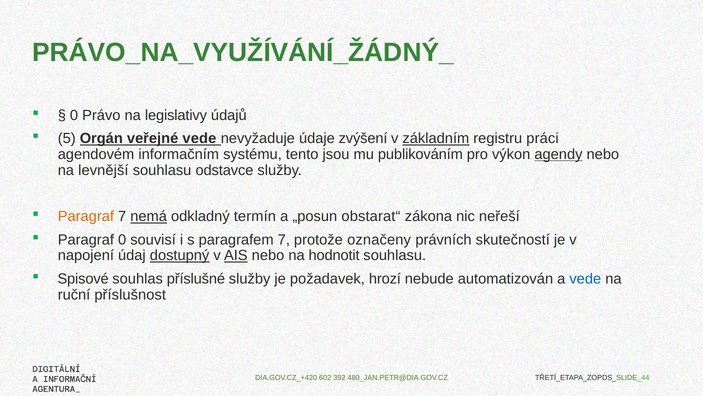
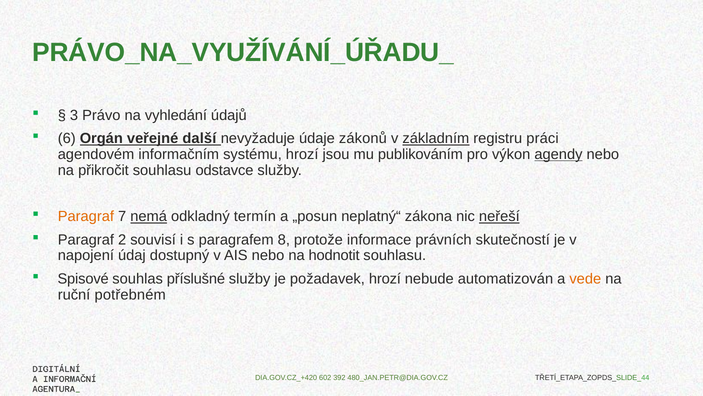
PRÁVO_NA_VYUŽÍVÁNÍ_ŽÁDNÝ_: PRÁVO_NA_VYUŽÍVÁNÍ_ŽÁDNÝ_ -> PRÁVO_NA_VYUŽÍVÁNÍ_ÚŘADU_ (243, 53)
0: 0 -> 3 (74, 115)
legislativy: legislativy -> vyhledání (176, 115)
5: 5 -> 6 (67, 138)
veřejné vede: vede -> další (199, 138)
zvýšení: zvýšení -> zákonů (363, 138)
systému tento: tento -> hrozí (302, 154)
levnější: levnější -> přikročit (103, 170)
obstarat“: obstarat“ -> neplatný“ (371, 216)
neřeší underline: none -> present (499, 216)
Paragraf 0: 0 -> 2 (122, 239)
paragrafem 7: 7 -> 8 (284, 239)
označeny: označeny -> informace (379, 239)
dostupný underline: present -> none (180, 255)
AIS underline: present -> none (236, 255)
vede colour: blue -> orange (585, 278)
příslušnost: příslušnost -> potřebném (130, 294)
